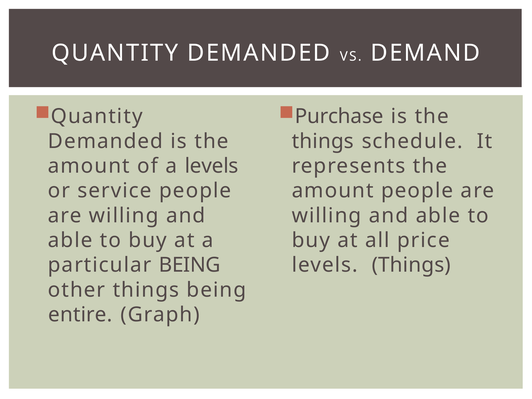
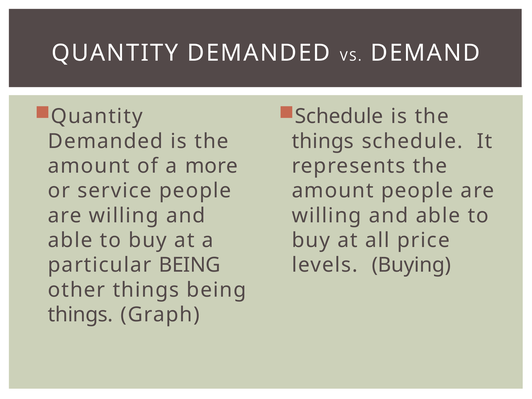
Purchase: Purchase -> Schedule (339, 116)
a levels: levels -> more (211, 166)
levels Things: Things -> Buying (411, 265)
entire: entire -> things (80, 315)
